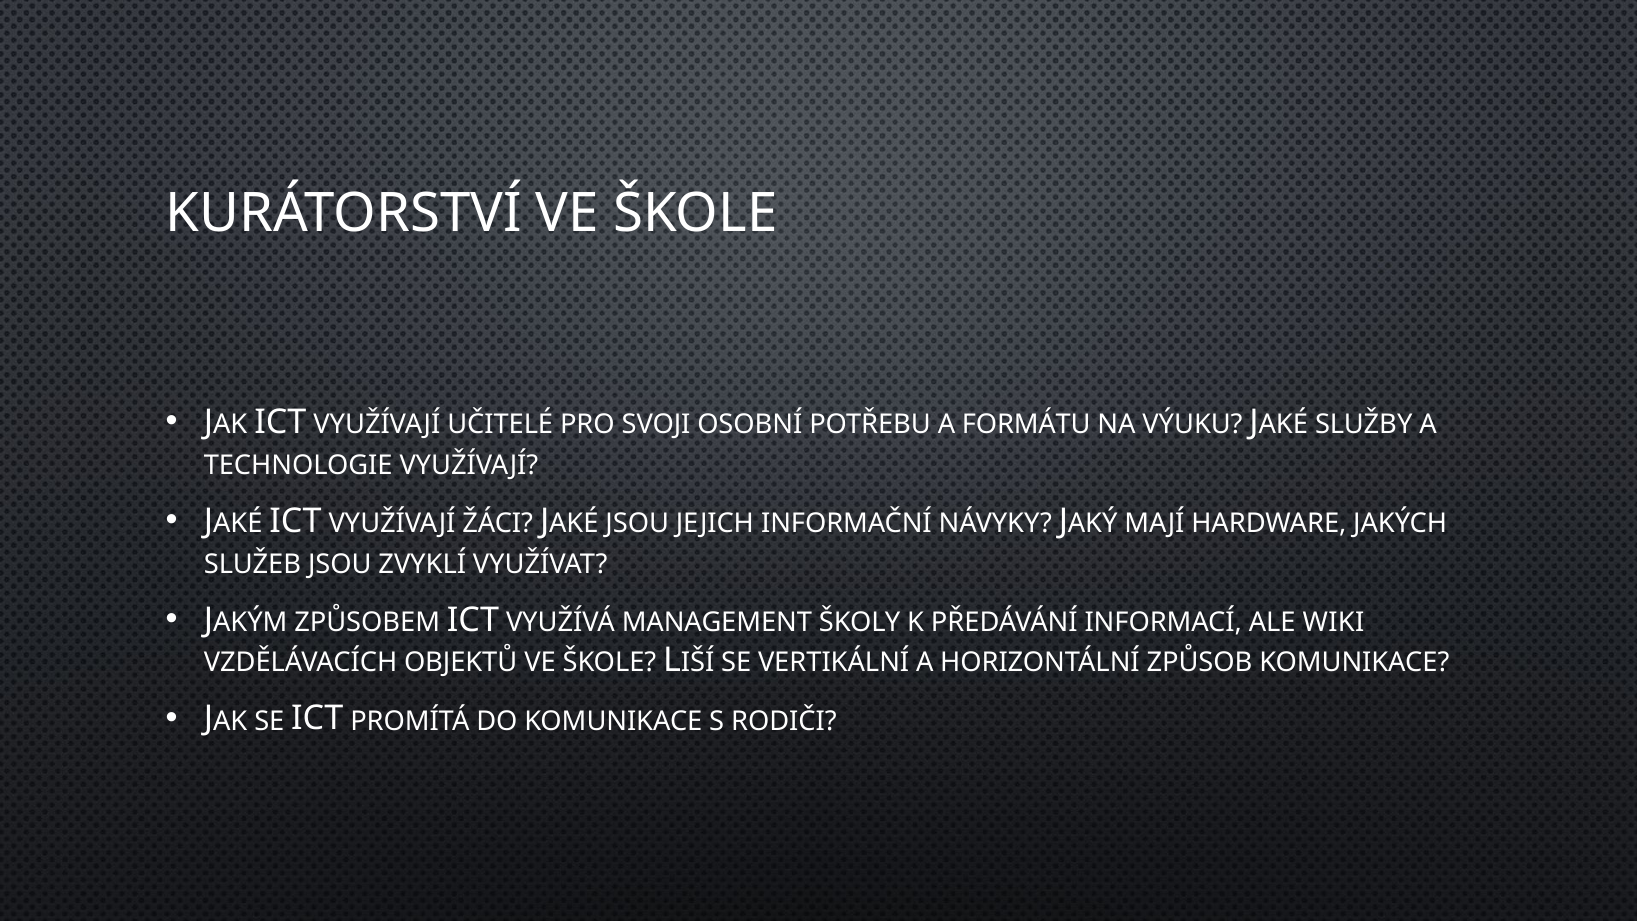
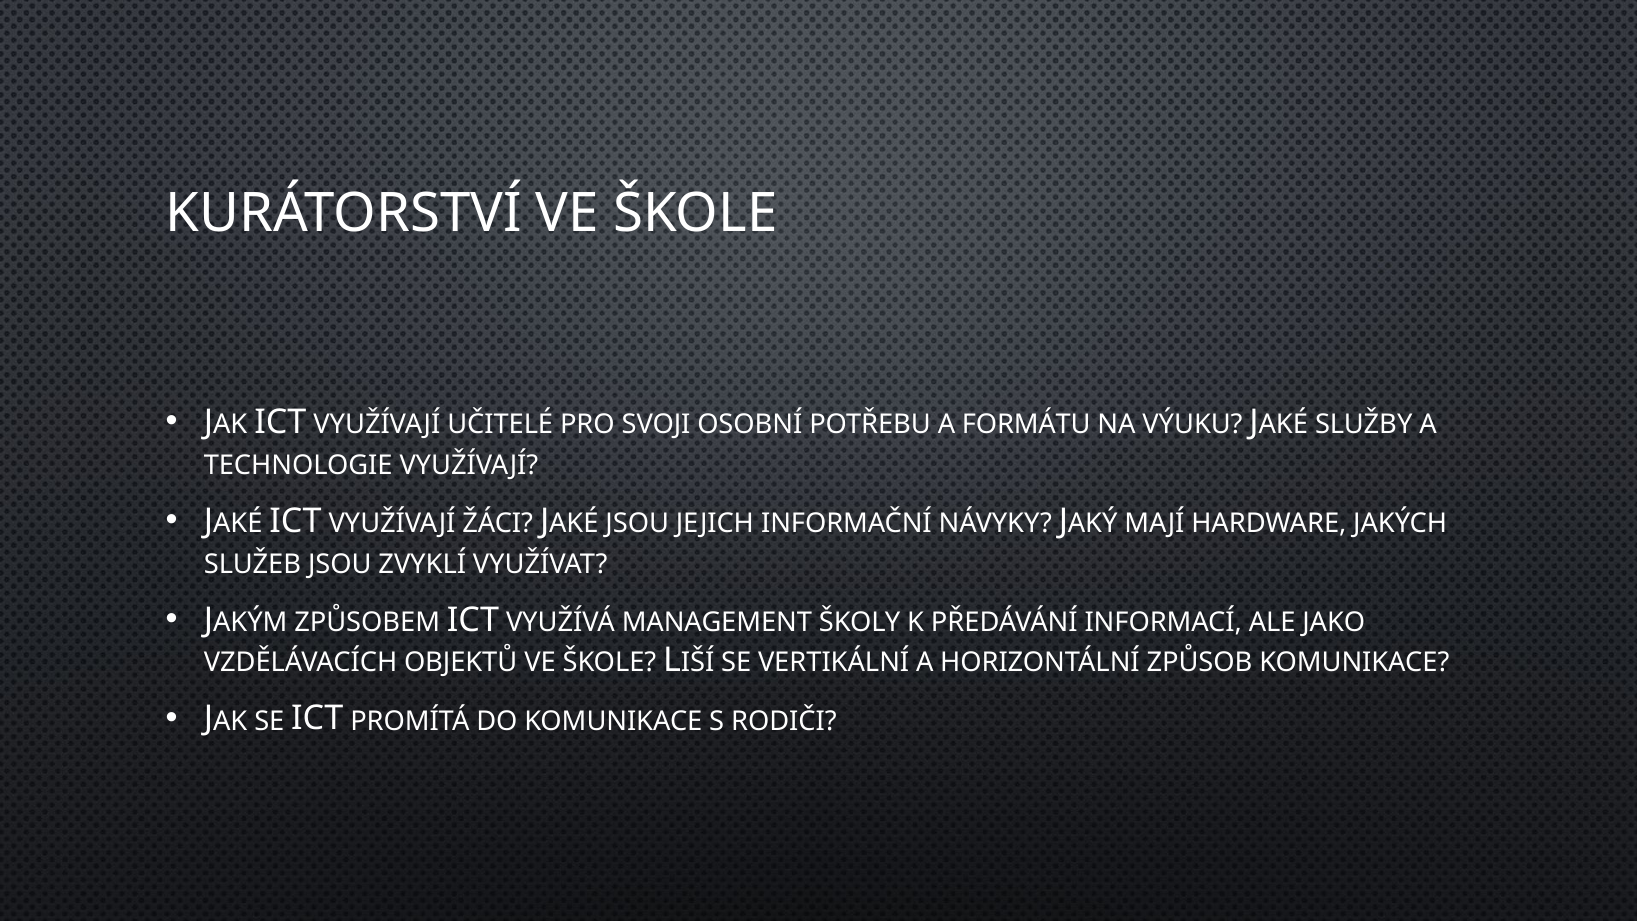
WIKI: WIKI -> JAKO (1334, 622)
